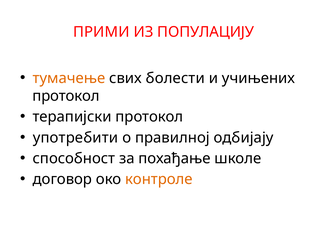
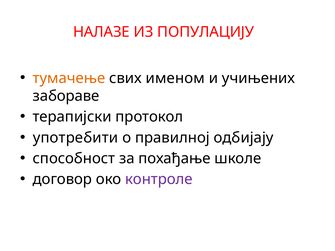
ПРИМИ: ПРИМИ -> НАЛАЗЕ (101, 32)
болести: болести -> именом (175, 78)
протокол: протокол -> забораве (66, 96)
контроле colour: orange -> purple (159, 179)
